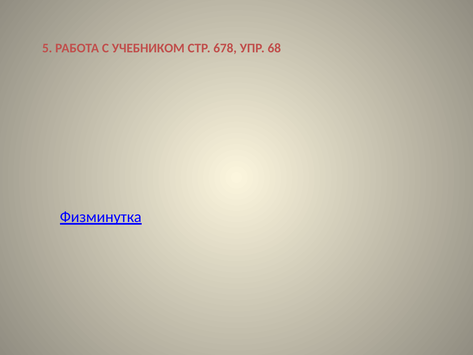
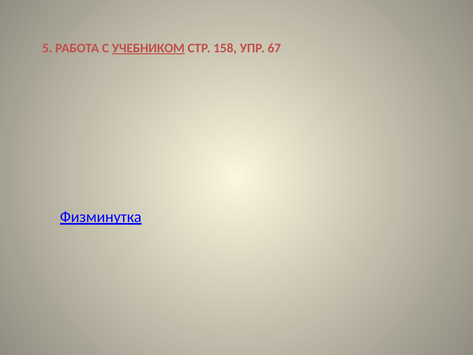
УЧЕБНИКОМ underline: none -> present (148, 48)
678: 678 -> 158 (225, 48)
68: 68 -> 67 (274, 48)
